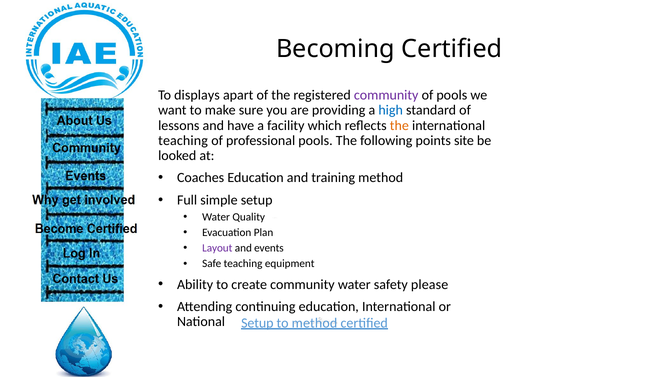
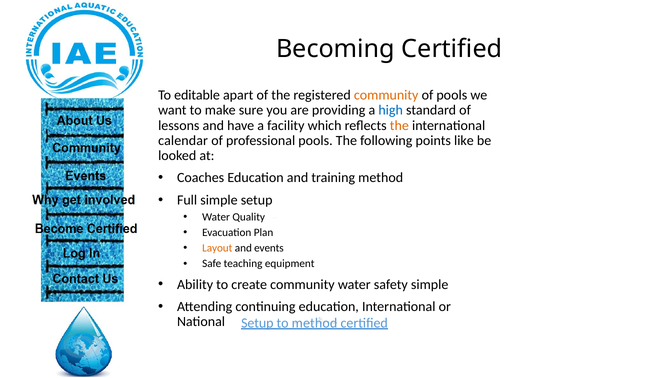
displays: displays -> editable (197, 95)
community colour: purple -> orange (386, 95)
teaching: teaching -> calendar (183, 140)
site: site -> like (464, 140)
Layout colour: purple -> orange (217, 248)
safety please: please -> simple (430, 284)
